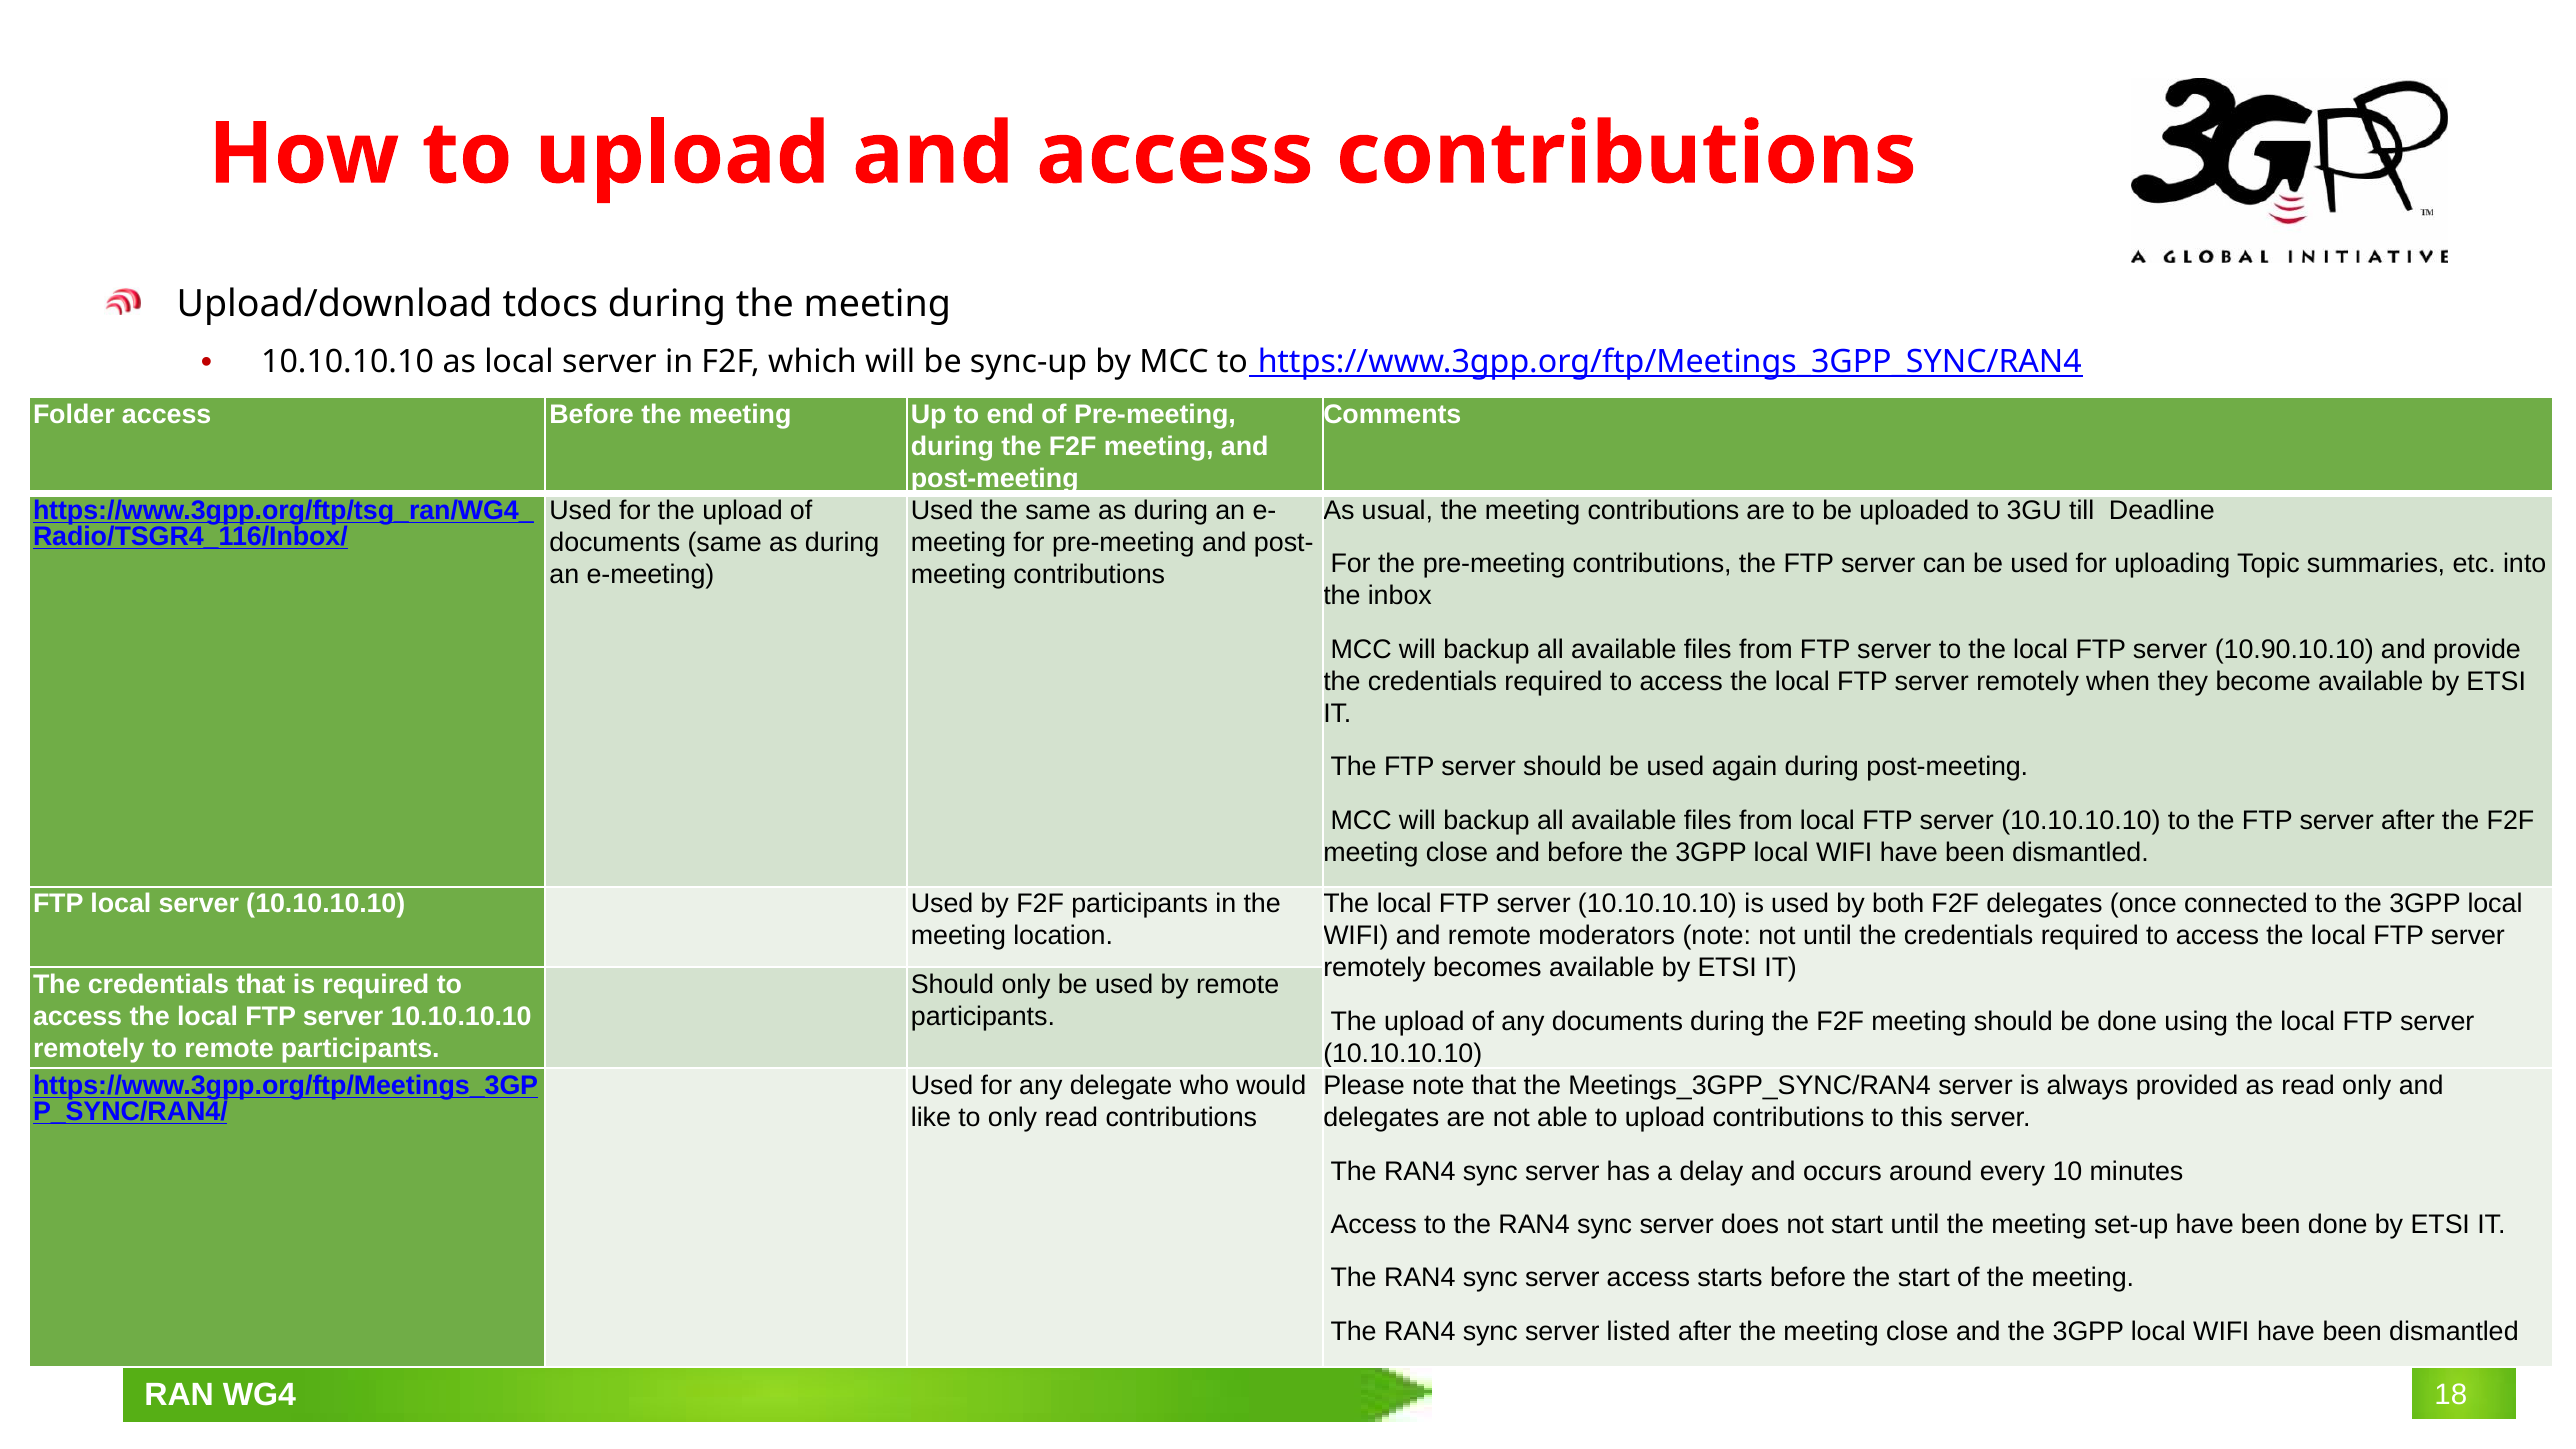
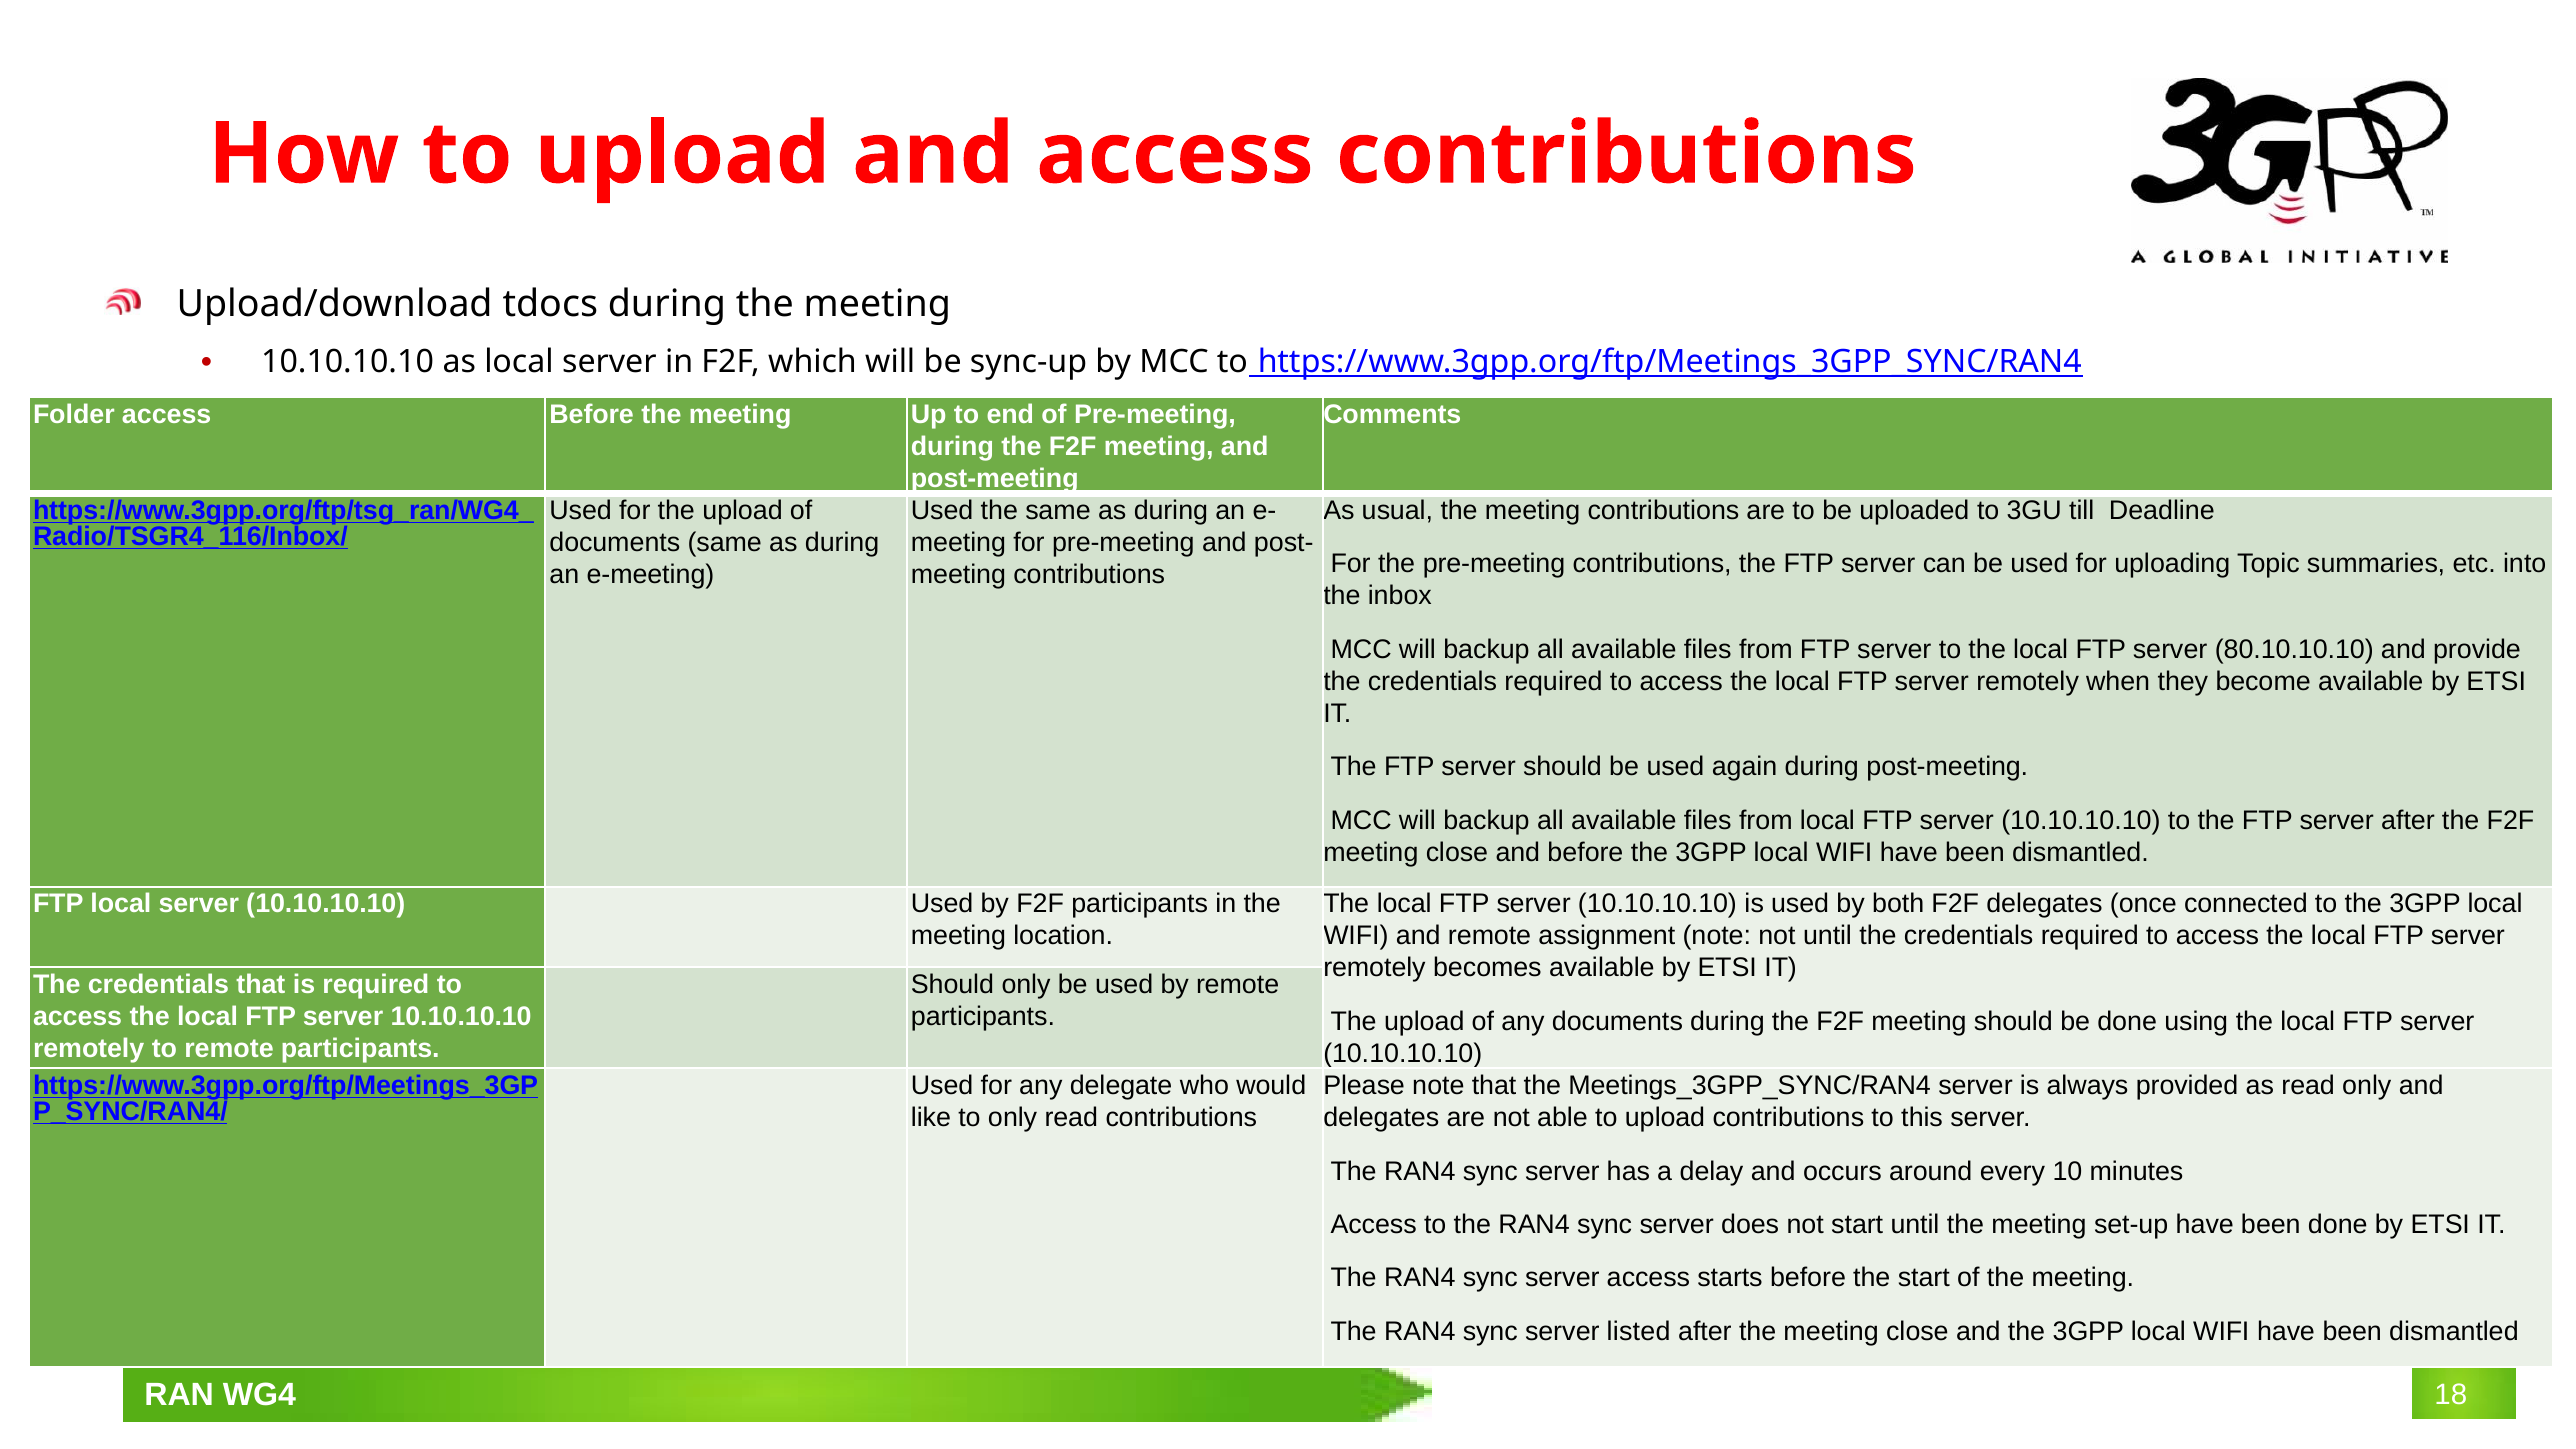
10.90.10.10: 10.90.10.10 -> 80.10.10.10 (2294, 649)
moderators: moderators -> assignment (1607, 936)
